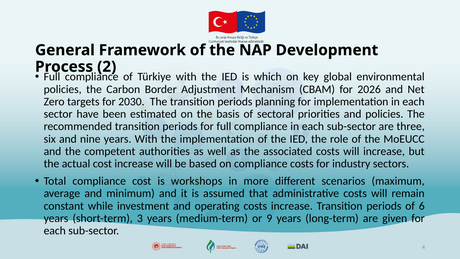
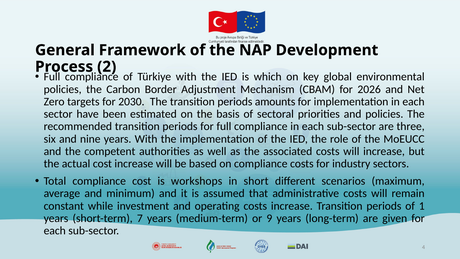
planning: planning -> amounts (275, 102)
more: more -> short (256, 181)
6: 6 -> 1 (422, 206)
3: 3 -> 7 (140, 218)
